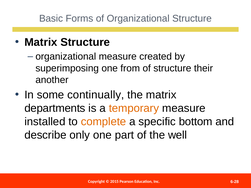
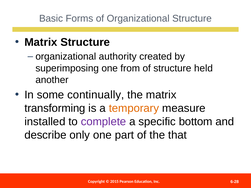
organizational measure: measure -> authority (118, 57)
their: their -> held (203, 68)
departments: departments -> transforming (55, 108)
complete colour: orange -> purple (104, 122)
well: well -> that (177, 135)
